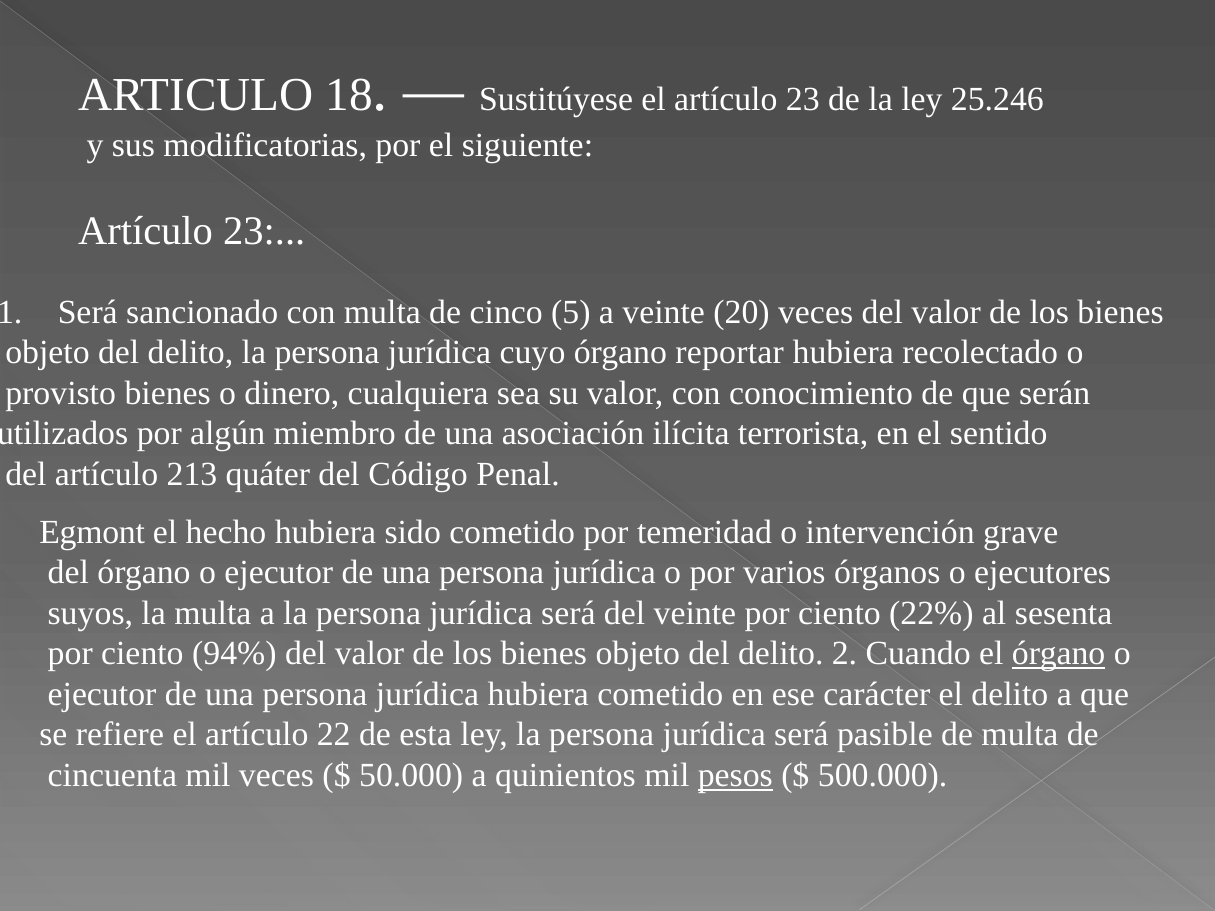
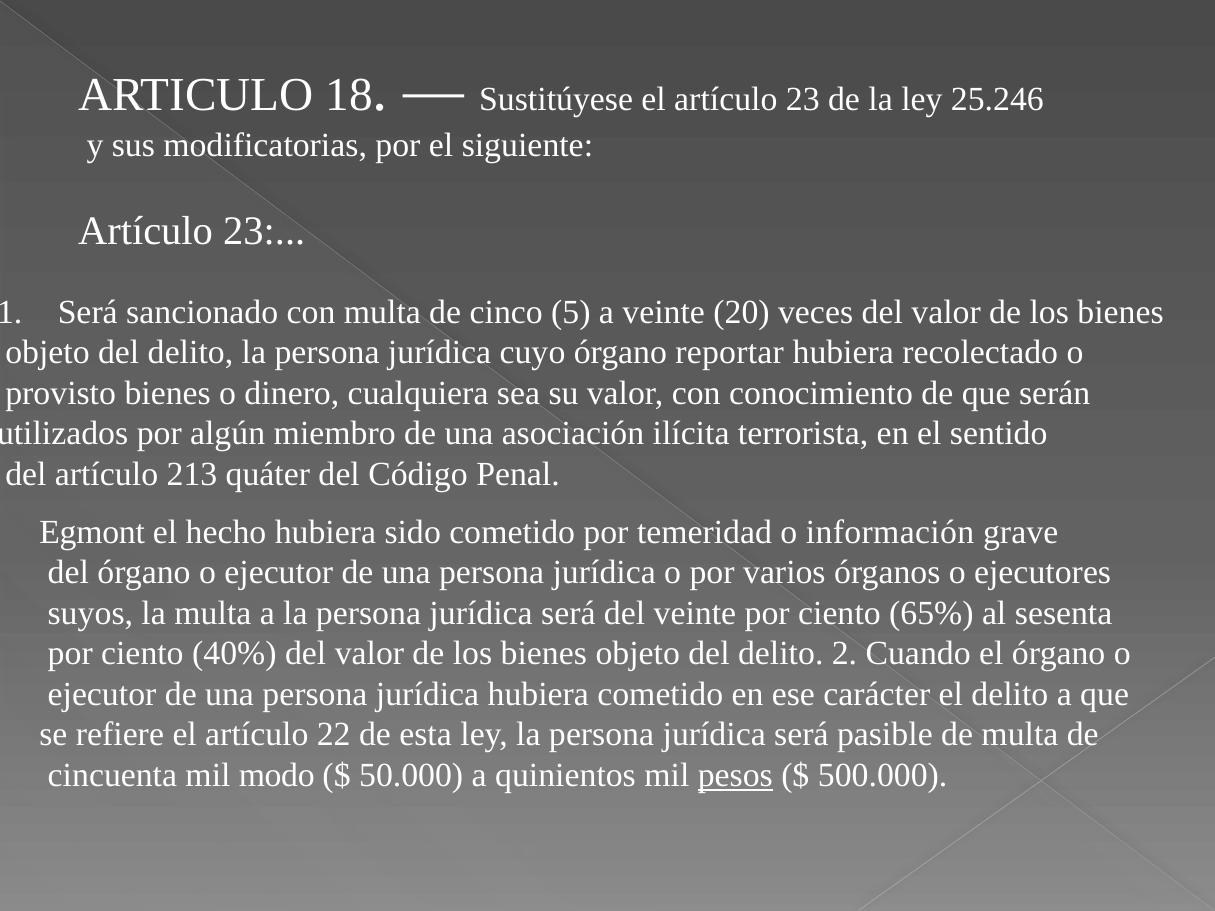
intervención: intervención -> información (890, 532)
22%: 22% -> 65% (931, 613)
94%: 94% -> 40% (234, 654)
órgano underline: present -> none (1059, 654)
mil veces: veces -> modo (277, 775)
